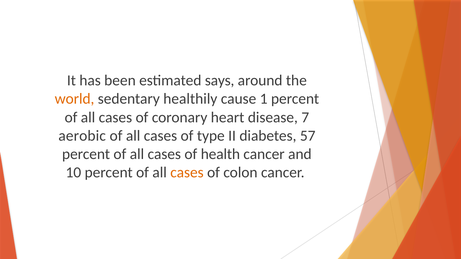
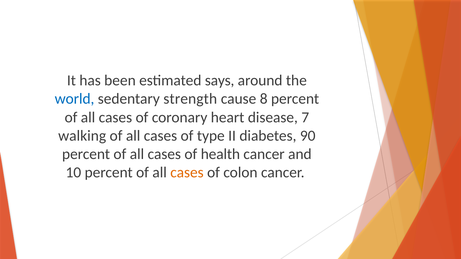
world colour: orange -> blue (75, 99)
healthily: healthily -> strength (190, 99)
1: 1 -> 8 (264, 99)
aerobic: aerobic -> walking (82, 136)
57: 57 -> 90 (308, 136)
